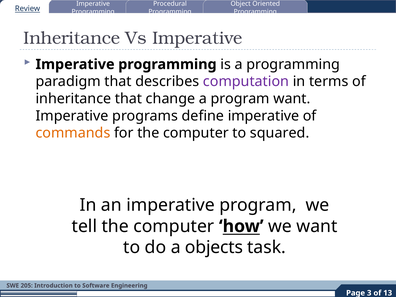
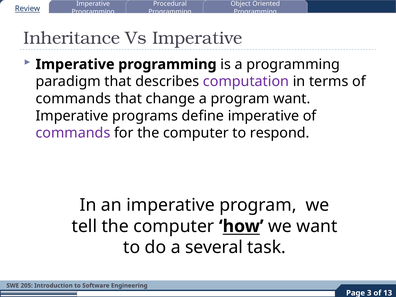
inheritance: inheritance -> commands (73, 99)
commands colour: orange -> purple (73, 133)
squared: squared -> respond (280, 133)
objects: objects -> several (214, 247)
